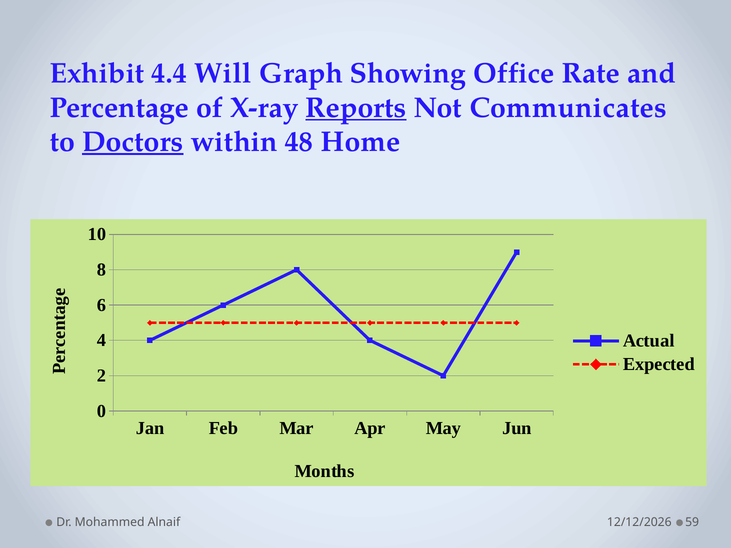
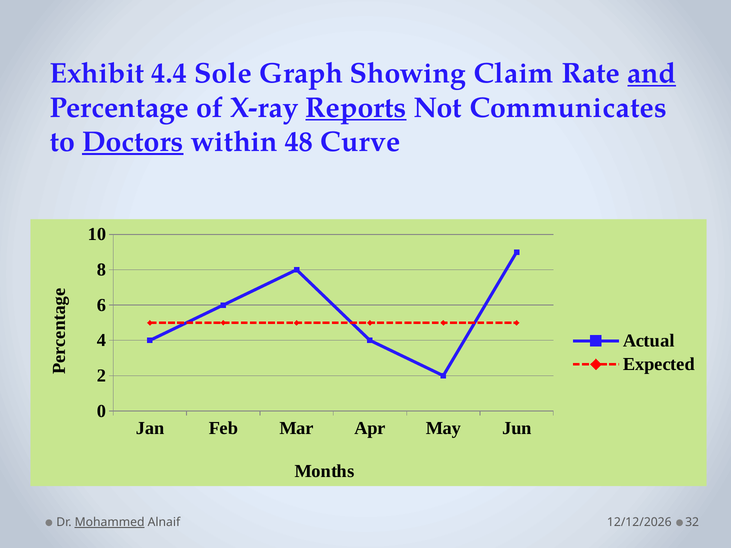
Will: Will -> Sole (223, 74)
Office: Office -> Claim (514, 74)
and underline: none -> present (652, 74)
Home: Home -> Curve (361, 142)
Mohammed underline: none -> present (110, 523)
59: 59 -> 32 (692, 523)
